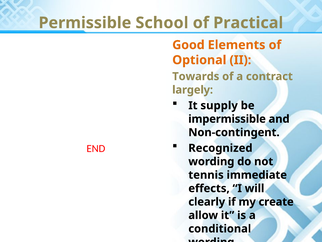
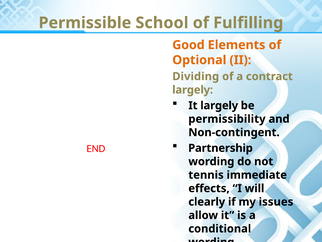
Practical: Practical -> Fulfilling (248, 23)
Towards: Towards -> Dividing (196, 76)
It supply: supply -> largely (219, 105)
impermissible: impermissible -> permissibility (227, 119)
Recognized: Recognized -> Partnership (221, 148)
create: create -> issues (276, 201)
